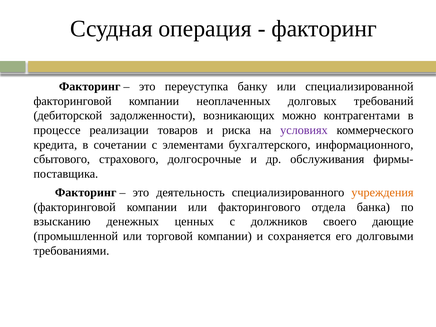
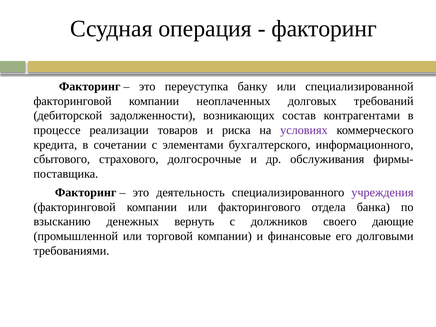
можно: можно -> состав (299, 116)
учреждения colour: orange -> purple (382, 193)
ценных: ценных -> вернуть (194, 222)
сохраняется: сохраняется -> финансовые (299, 236)
